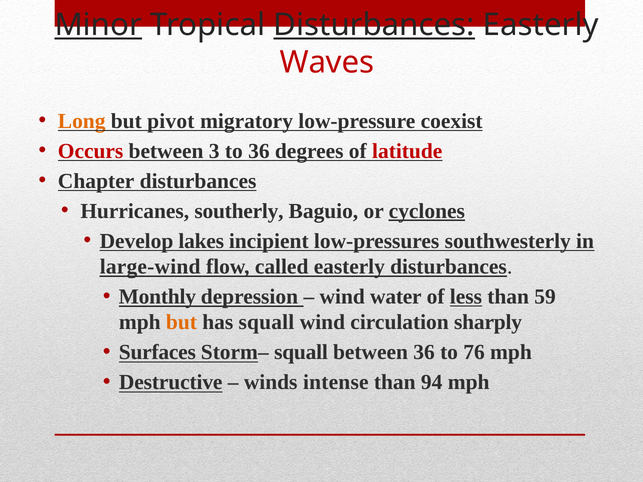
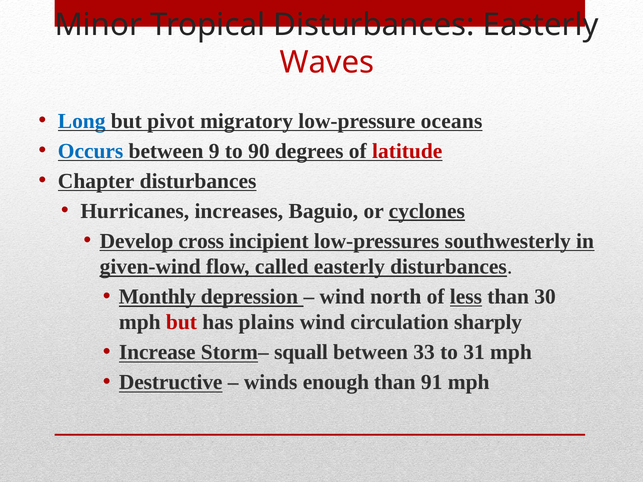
Minor underline: present -> none (98, 25)
Disturbances underline: present -> none (374, 25)
Long colour: orange -> blue (82, 121)
coexist: coexist -> oceans (452, 121)
Occurs colour: red -> blue (91, 151)
3: 3 -> 9 (214, 151)
to 36: 36 -> 90 (259, 151)
southerly: southerly -> increases (239, 211)
lakes: lakes -> cross (201, 241)
large-wind: large-wind -> given-wind (150, 267)
water: water -> north (396, 297)
59: 59 -> 30 (545, 297)
but colour: orange -> red (181, 323)
has squall: squall -> plains (266, 323)
Surfaces: Surfaces -> Increase (157, 353)
between 36: 36 -> 33 (424, 353)
76: 76 -> 31 (474, 353)
intense: intense -> enough (336, 383)
94: 94 -> 91 (432, 383)
